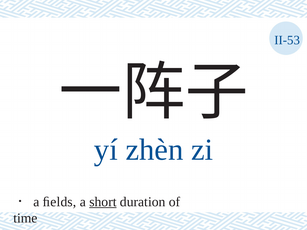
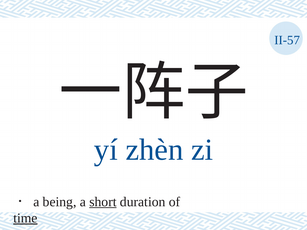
II-53: II-53 -> II-57 (287, 40)
ﬁelds: ﬁelds -> being (60, 202)
time underline: none -> present (25, 218)
